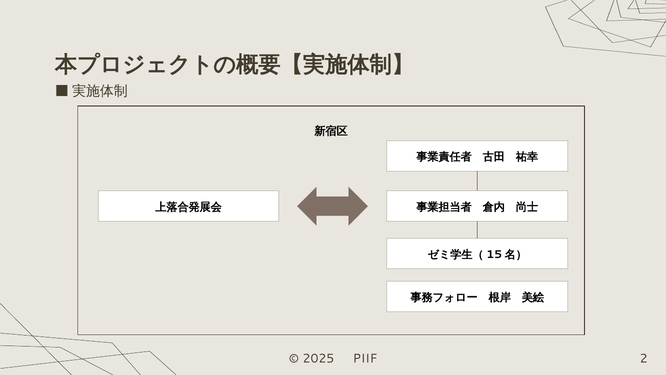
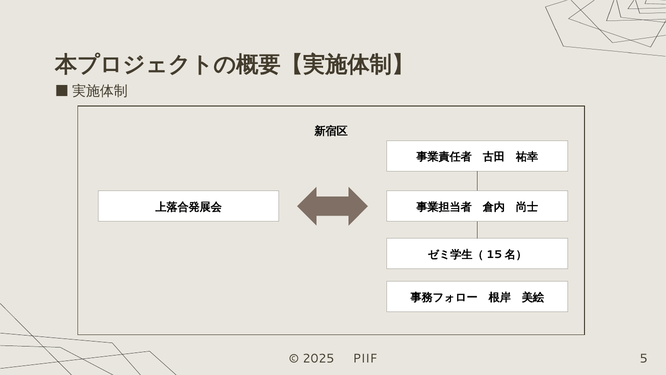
2: 2 -> 5 (644, 358)
